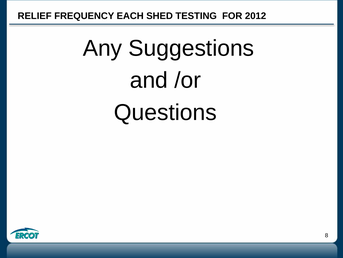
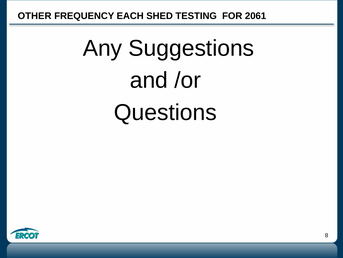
RELIEF: RELIEF -> OTHER (35, 16)
2012: 2012 -> 2061 (256, 16)
